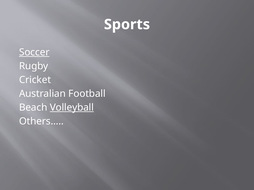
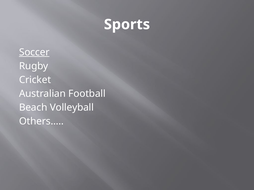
Volleyball underline: present -> none (72, 108)
